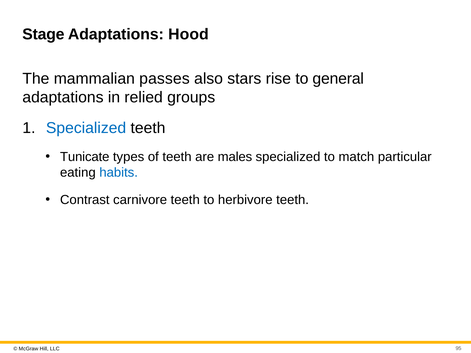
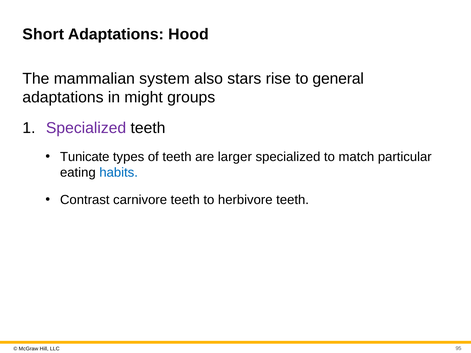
Stage: Stage -> Short (43, 34)
passes: passes -> system (164, 79)
relied: relied -> might (144, 97)
Specialized colour: blue -> purple (86, 128)
males: males -> larger (235, 157)
